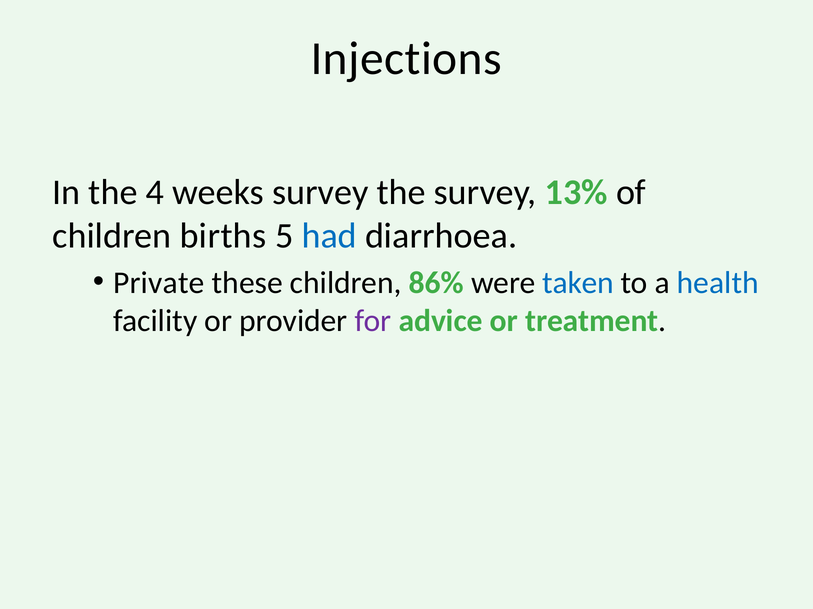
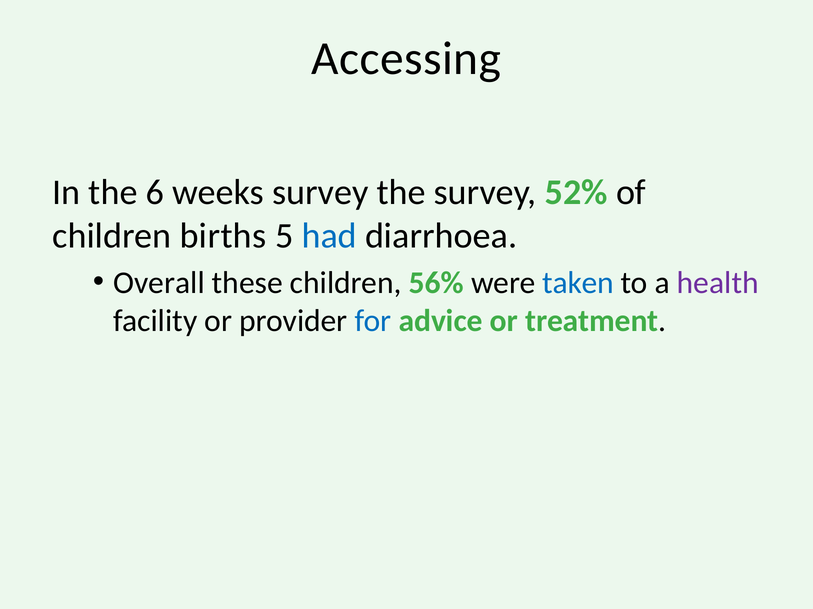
Injections: Injections -> Accessing (406, 59)
4: 4 -> 6 (155, 193)
13%: 13% -> 52% (576, 193)
Private: Private -> Overall (159, 283)
86%: 86% -> 56% (436, 283)
health colour: blue -> purple (718, 283)
for colour: purple -> blue (373, 321)
